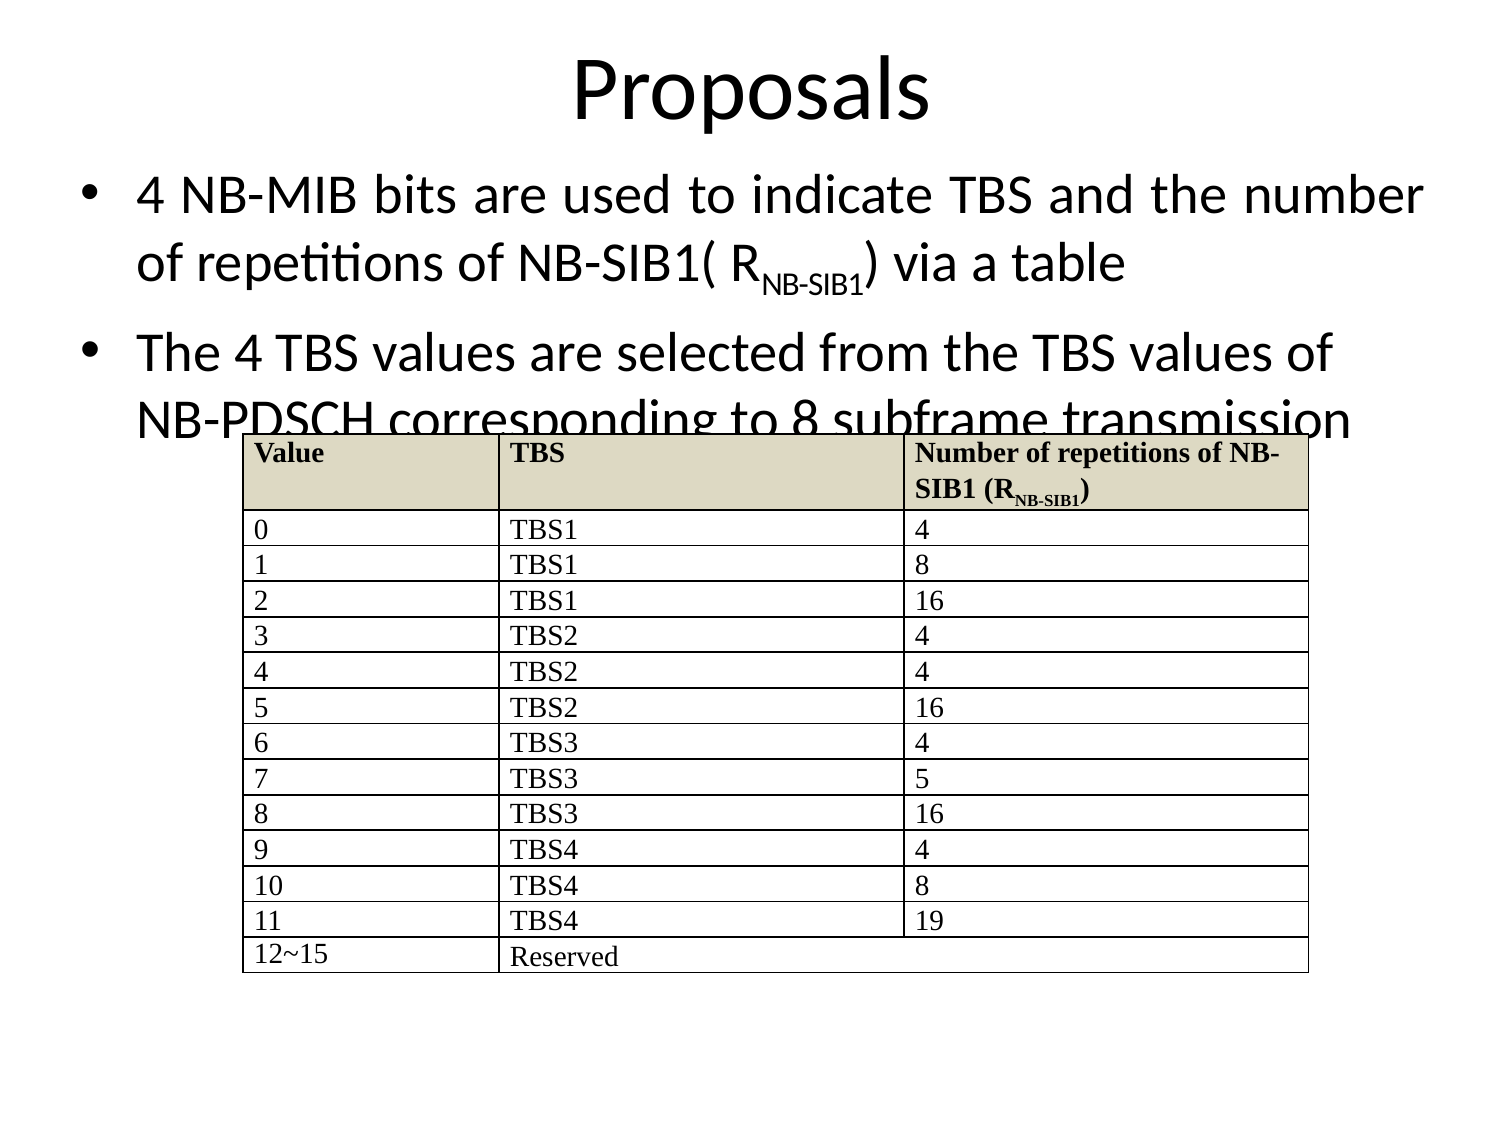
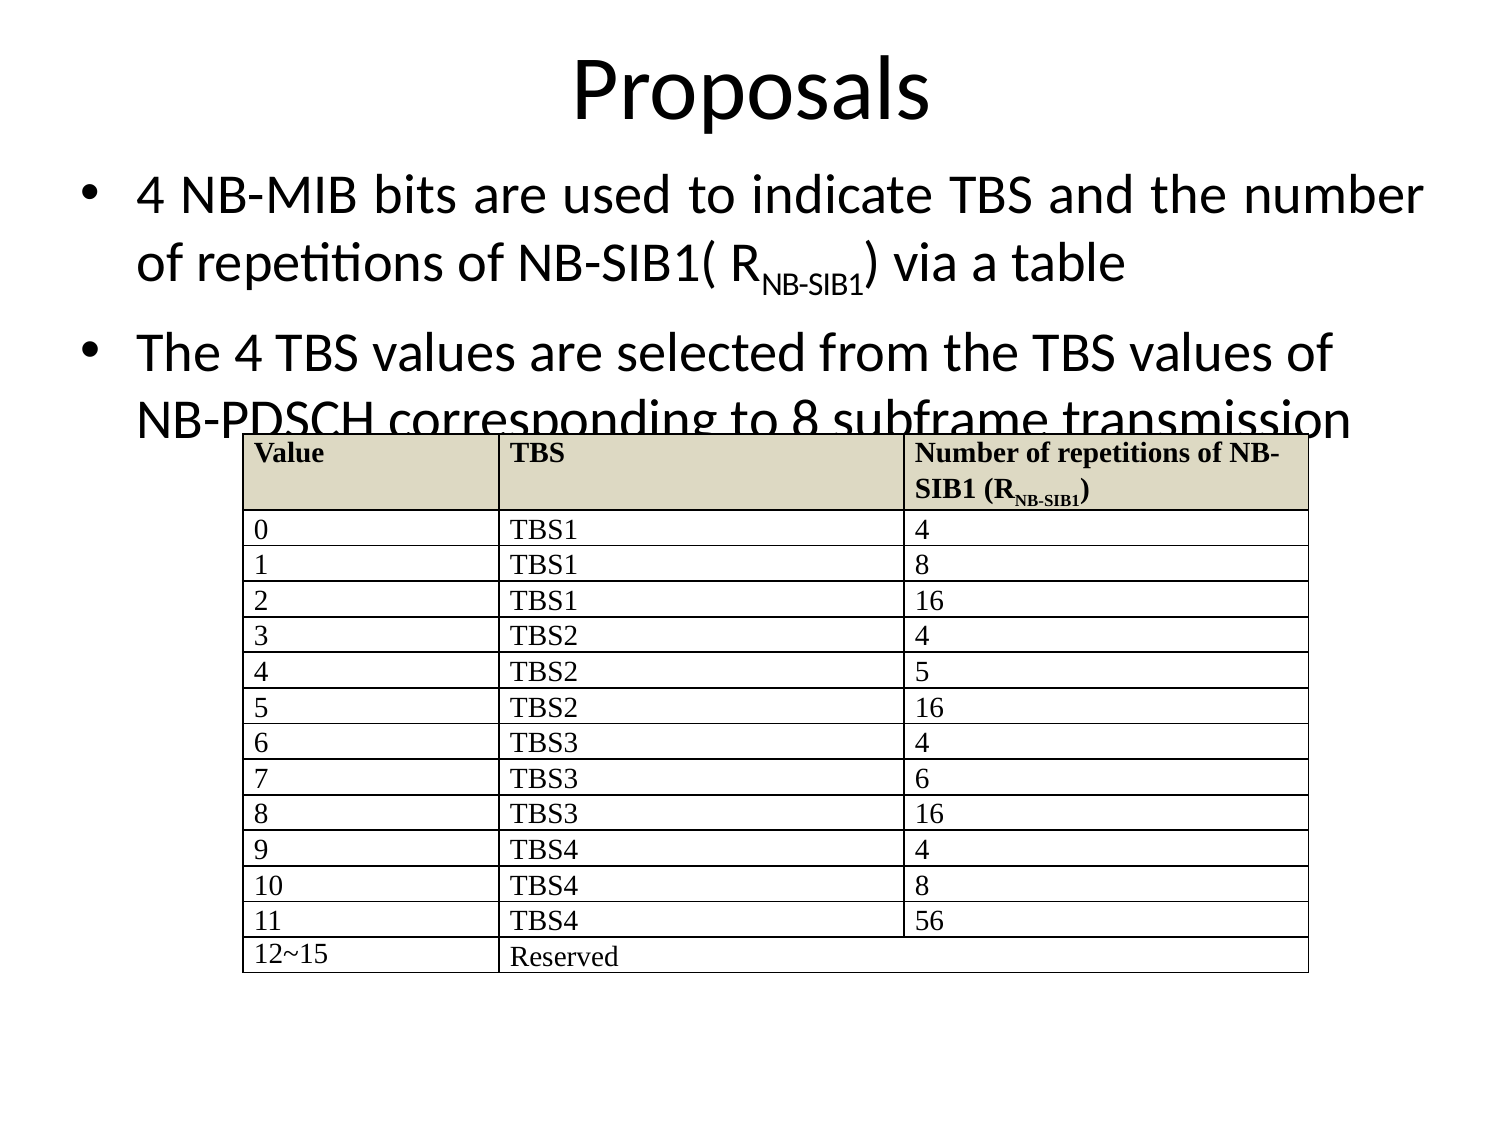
4 TBS2 4: 4 -> 5 (922, 672)
TBS3 5: 5 -> 6 (922, 779)
19: 19 -> 56 (930, 921)
